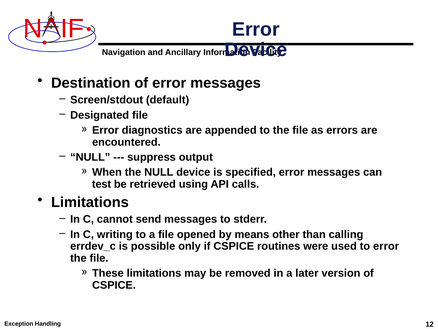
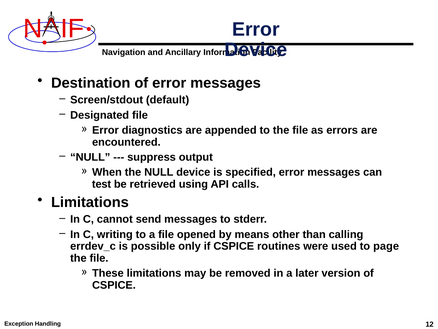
to error: error -> page (386, 246)
